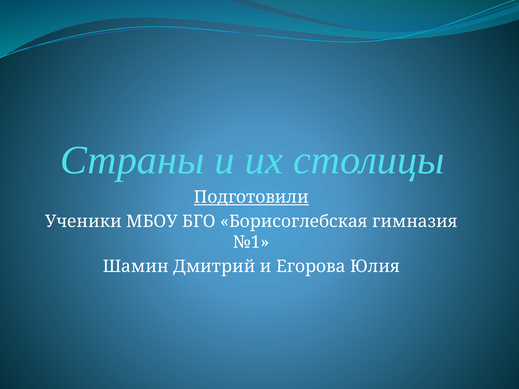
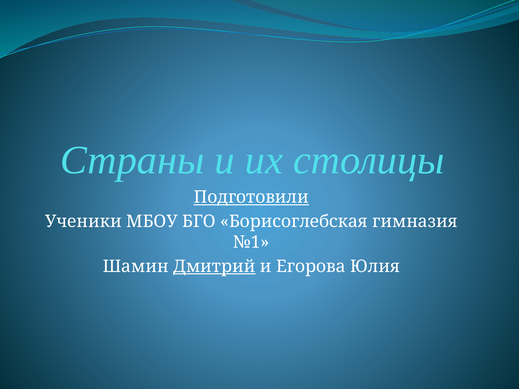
Дмитрий underline: none -> present (214, 267)
